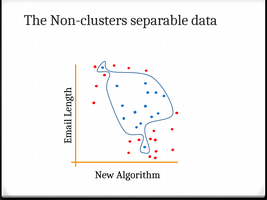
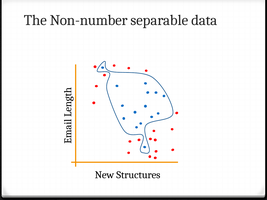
Non-clusters: Non-clusters -> Non-number (89, 20)
Algorithm: Algorithm -> Structures (138, 175)
